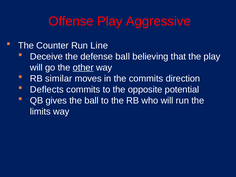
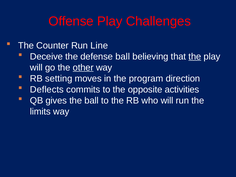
Aggressive: Aggressive -> Challenges (158, 21)
the underline: none -> present (195, 56)
similar: similar -> setting (59, 79)
the commits: commits -> program (146, 79)
potential: potential -> activities (182, 90)
